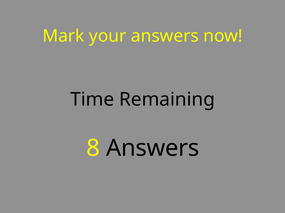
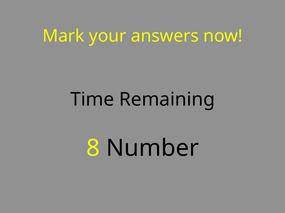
8 Answers: Answers -> Number (153, 149)
